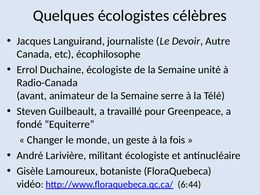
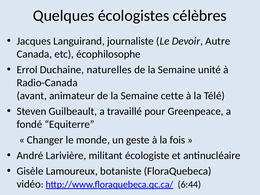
Duchaine écologiste: écologiste -> naturelles (109, 70)
serre: serre -> cette (172, 96)
